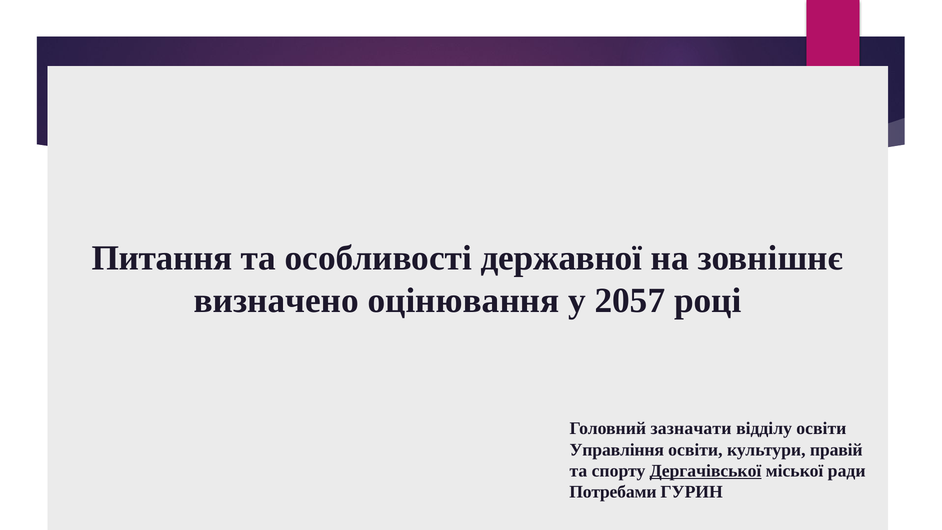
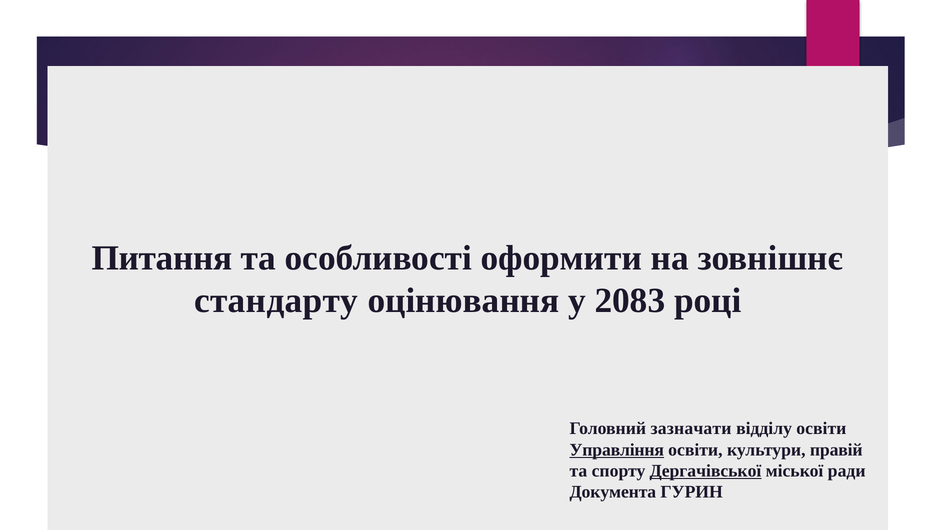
державної: державної -> оформити (561, 258)
визначено: визначено -> стандарту (276, 300)
2057: 2057 -> 2083 (630, 300)
Управління underline: none -> present (617, 450)
Потребами: Потребами -> Документа (613, 492)
